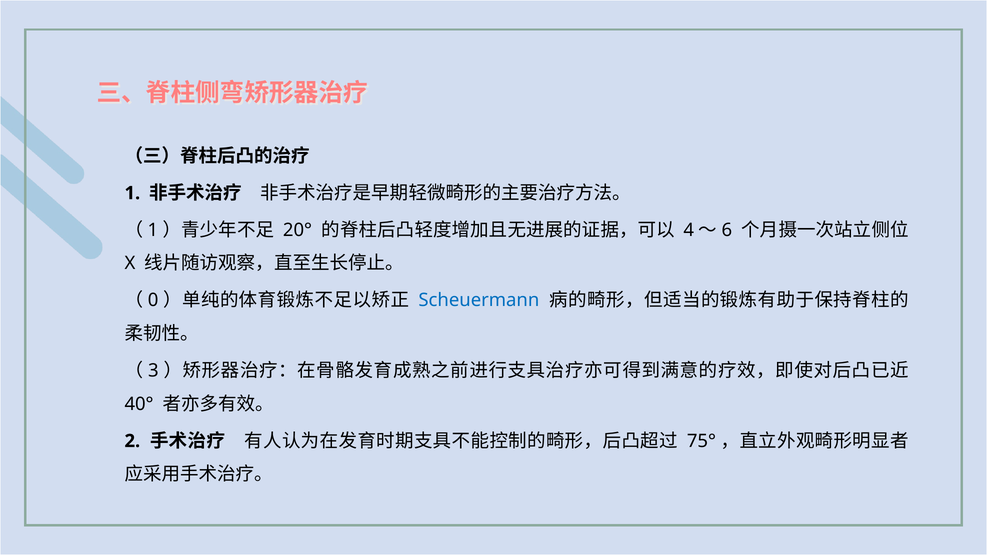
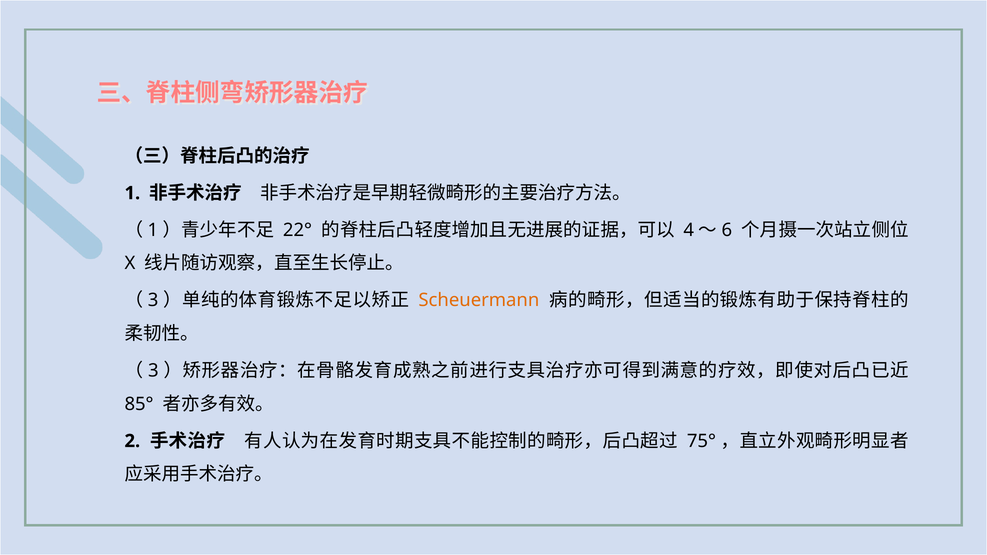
20°: 20° -> 22° (297, 230)
0: 0 -> 3 (153, 300)
Scheuermann colour: blue -> orange (479, 300)
40°: 40° -> 85° (139, 404)
